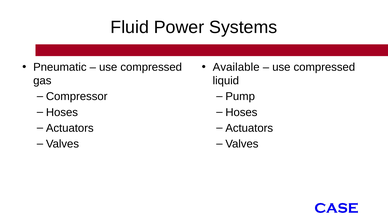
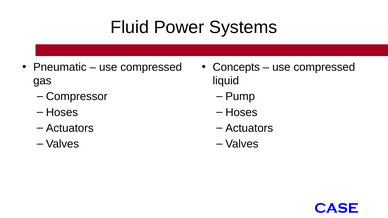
Available: Available -> Concepts (236, 67)
